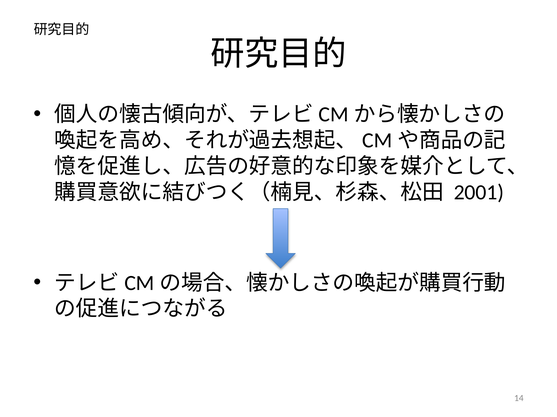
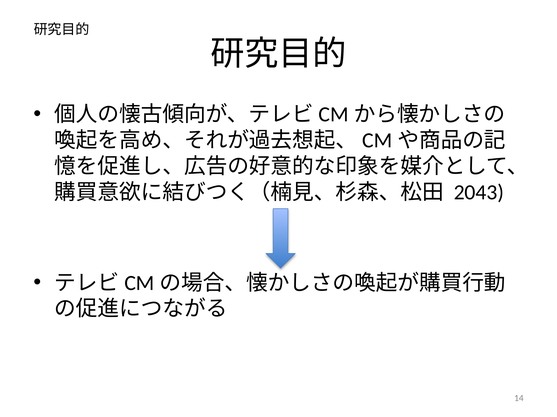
2001: 2001 -> 2043 (479, 193)
